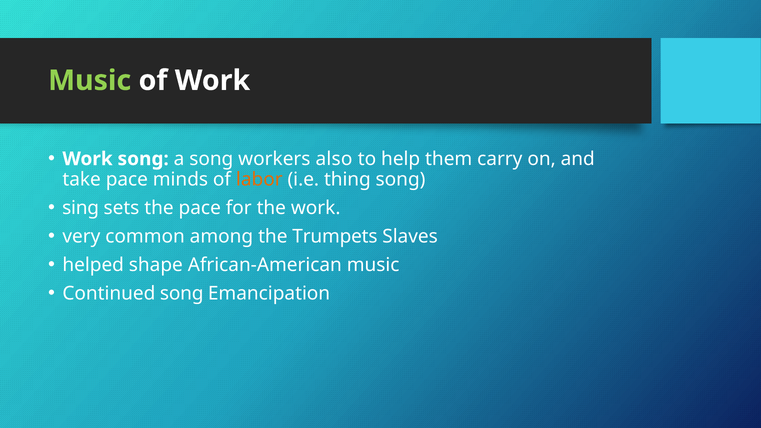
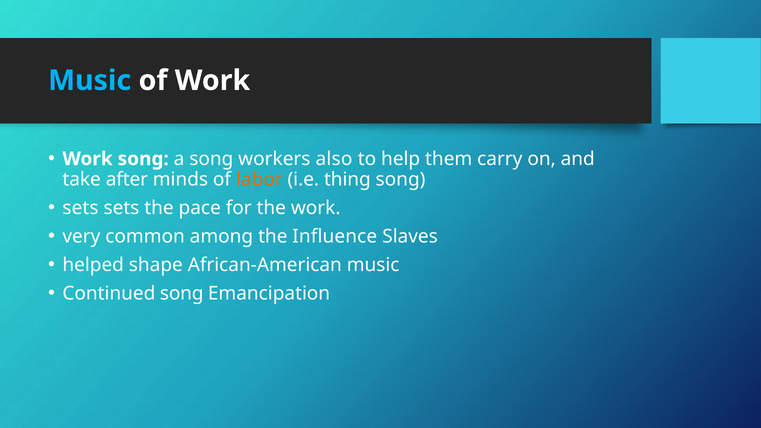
Music colour: light green -> light blue (90, 81)
take pace: pace -> after (127, 179)
sing: sing -> sets (80, 208)
Trumpets: Trumpets -> Influence (335, 236)
